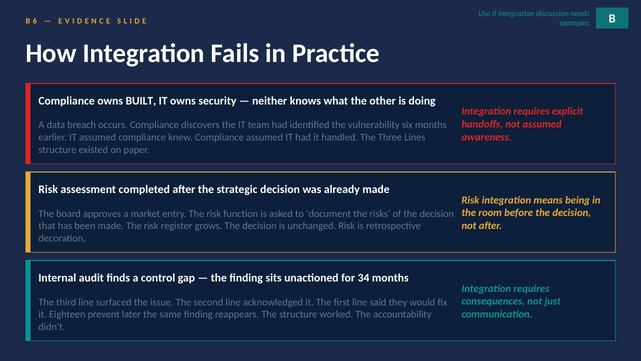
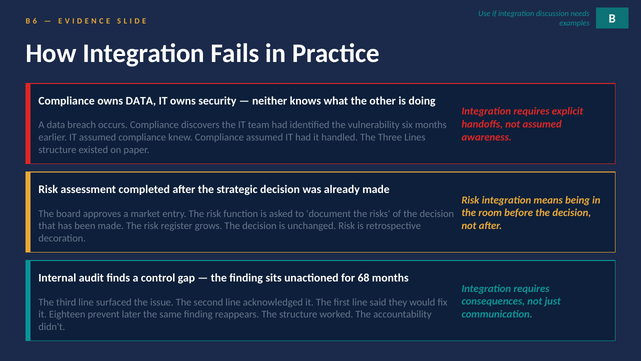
owns BUILT: BUILT -> DATA (141, 101)
34: 34 -> 68 (364, 278)
